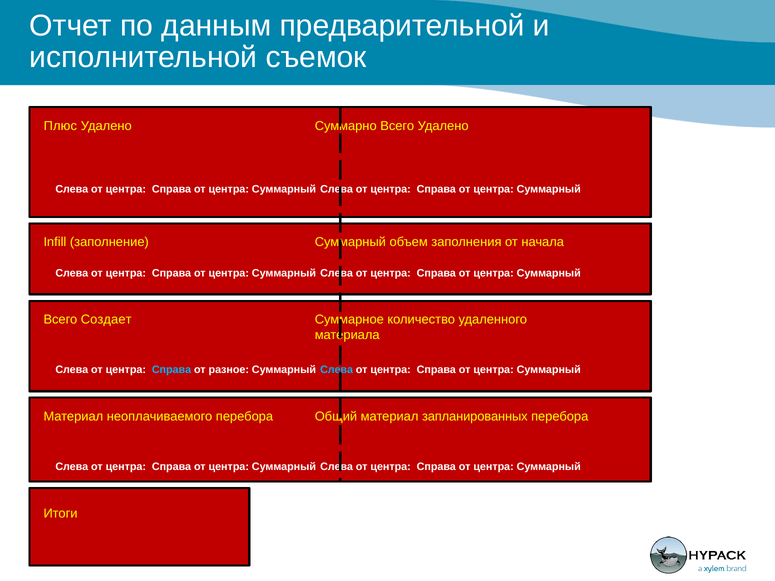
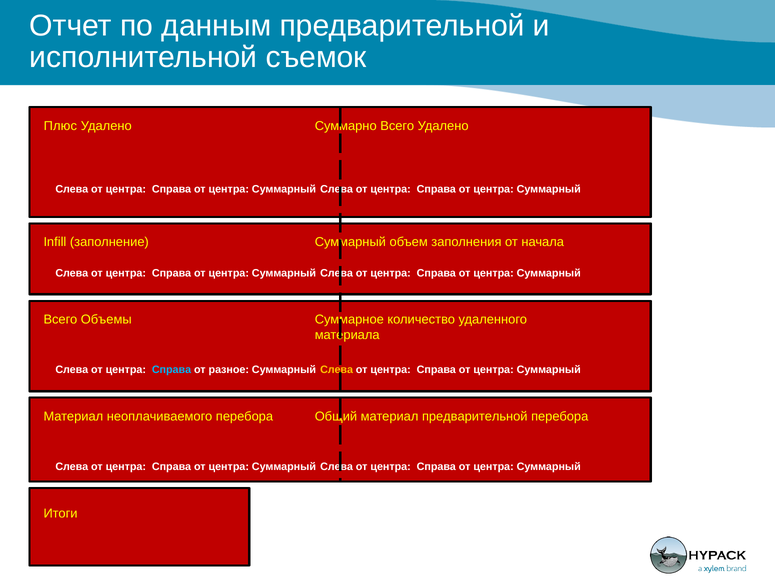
Создает: Создает -> Объемы (106, 320)
Слева colour: light blue -> yellow (337, 370)
материал запланированных: запланированных -> предварительной (475, 417)
